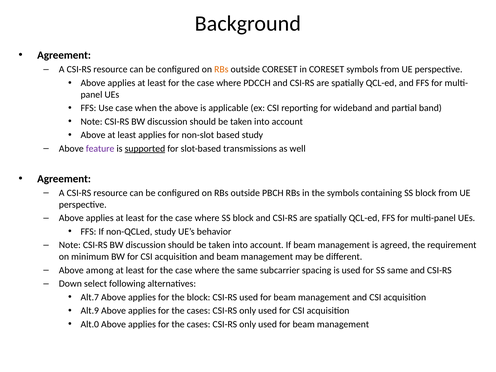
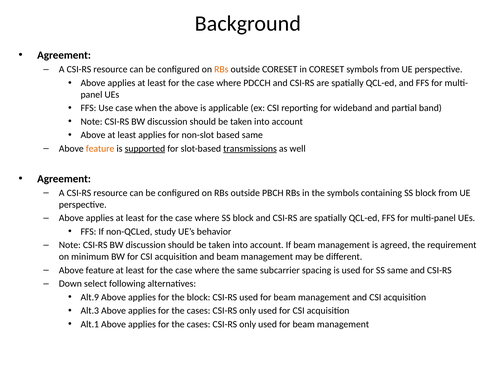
based study: study -> same (252, 135)
feature colour: purple -> orange (100, 149)
transmissions underline: none -> present (250, 149)
among: among -> feature (100, 270)
Alt.7: Alt.7 -> Alt.9 (90, 297)
Alt.9: Alt.9 -> Alt.3 (90, 311)
Alt.0: Alt.0 -> Alt.1 (90, 324)
